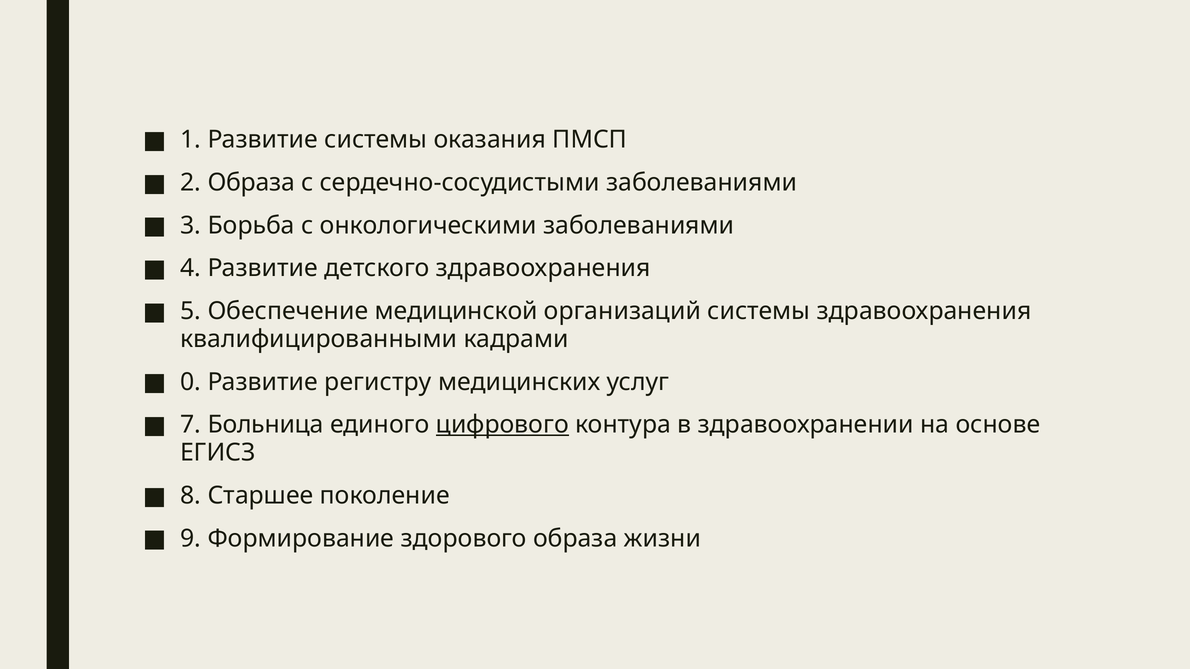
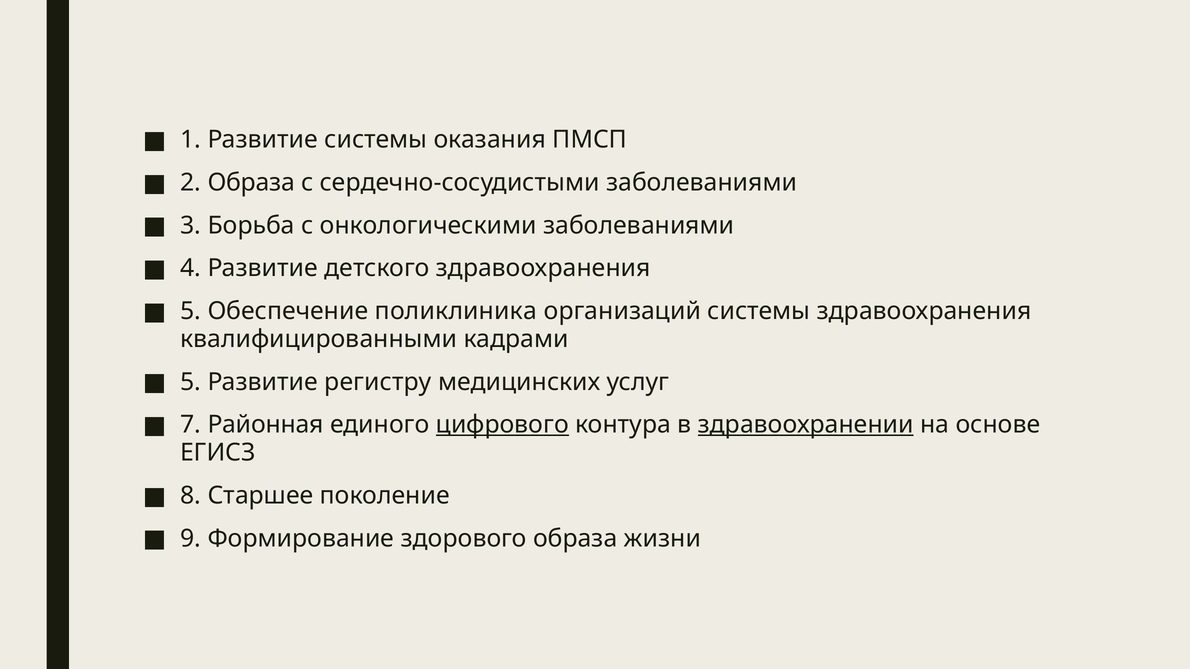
медицинской: медицинской -> поликлиника (456, 311)
0: 0 -> 5 (191, 382)
Больница: Больница -> Районная (266, 425)
здравоохранении underline: none -> present (806, 425)
